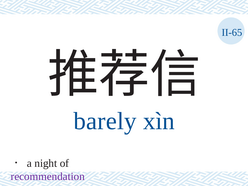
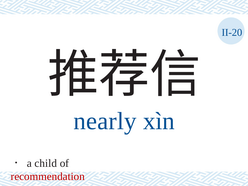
II-65: II-65 -> II-20 (232, 32)
barely: barely -> nearly (105, 121)
night: night -> child (46, 163)
recommendation colour: purple -> red (48, 176)
